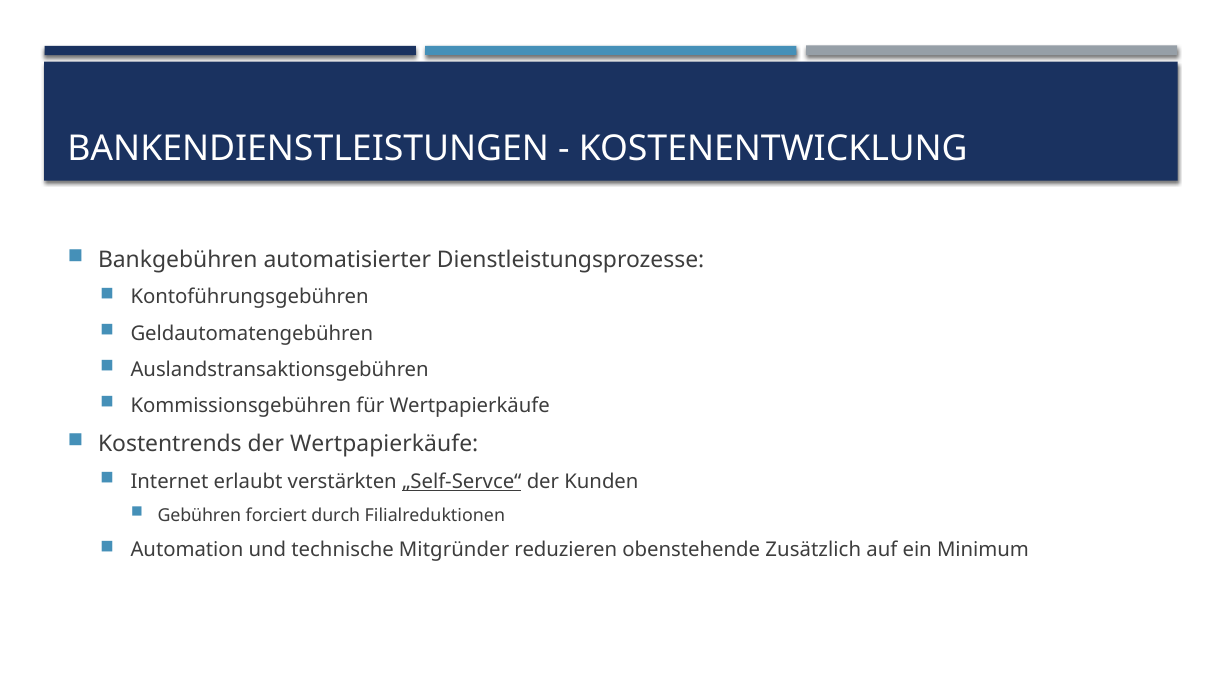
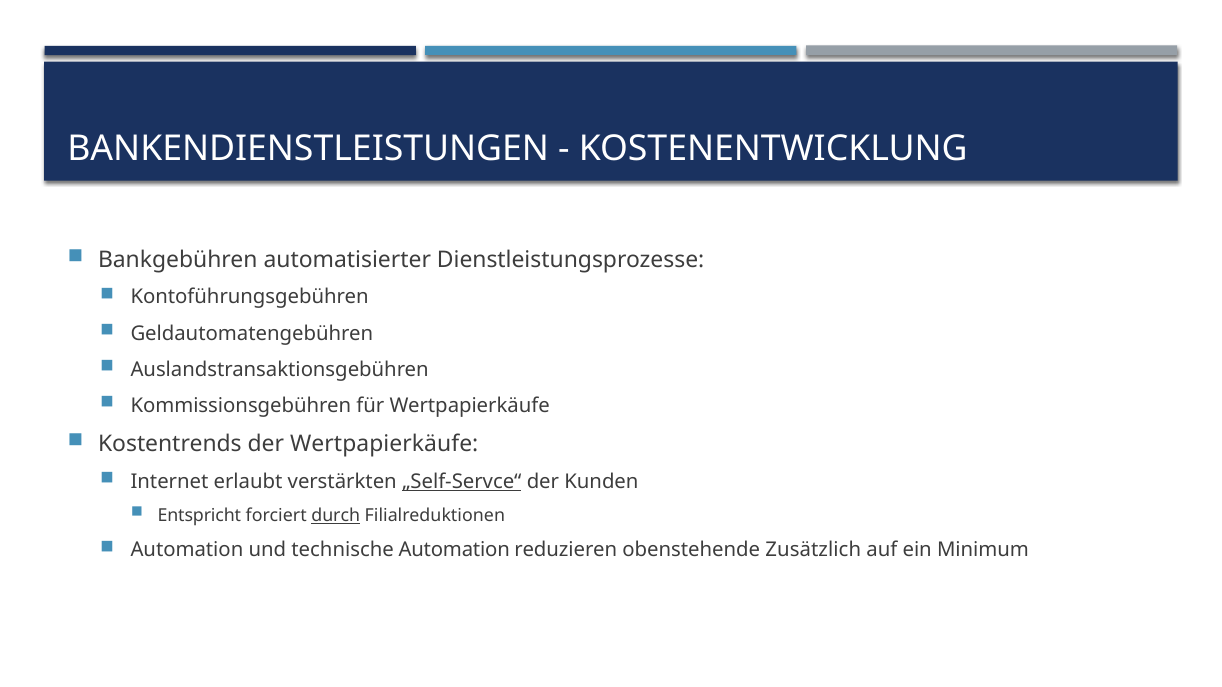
Gebühren: Gebühren -> Entspricht (199, 516)
durch underline: none -> present (336, 516)
technische Mitgründer: Mitgründer -> Automation (454, 550)
